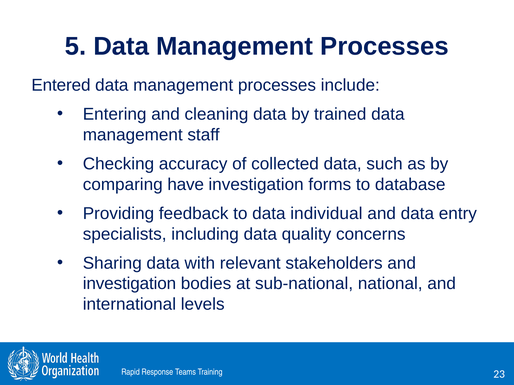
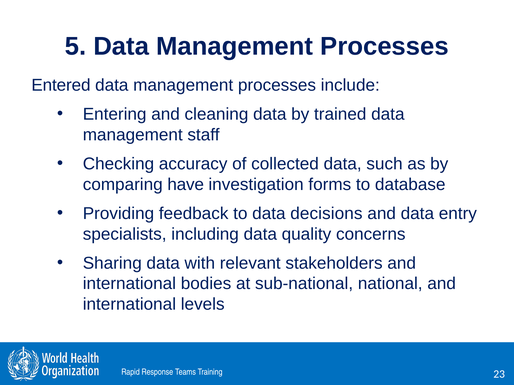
individual: individual -> decisions (326, 214)
investigation: investigation -> international (129, 284)
